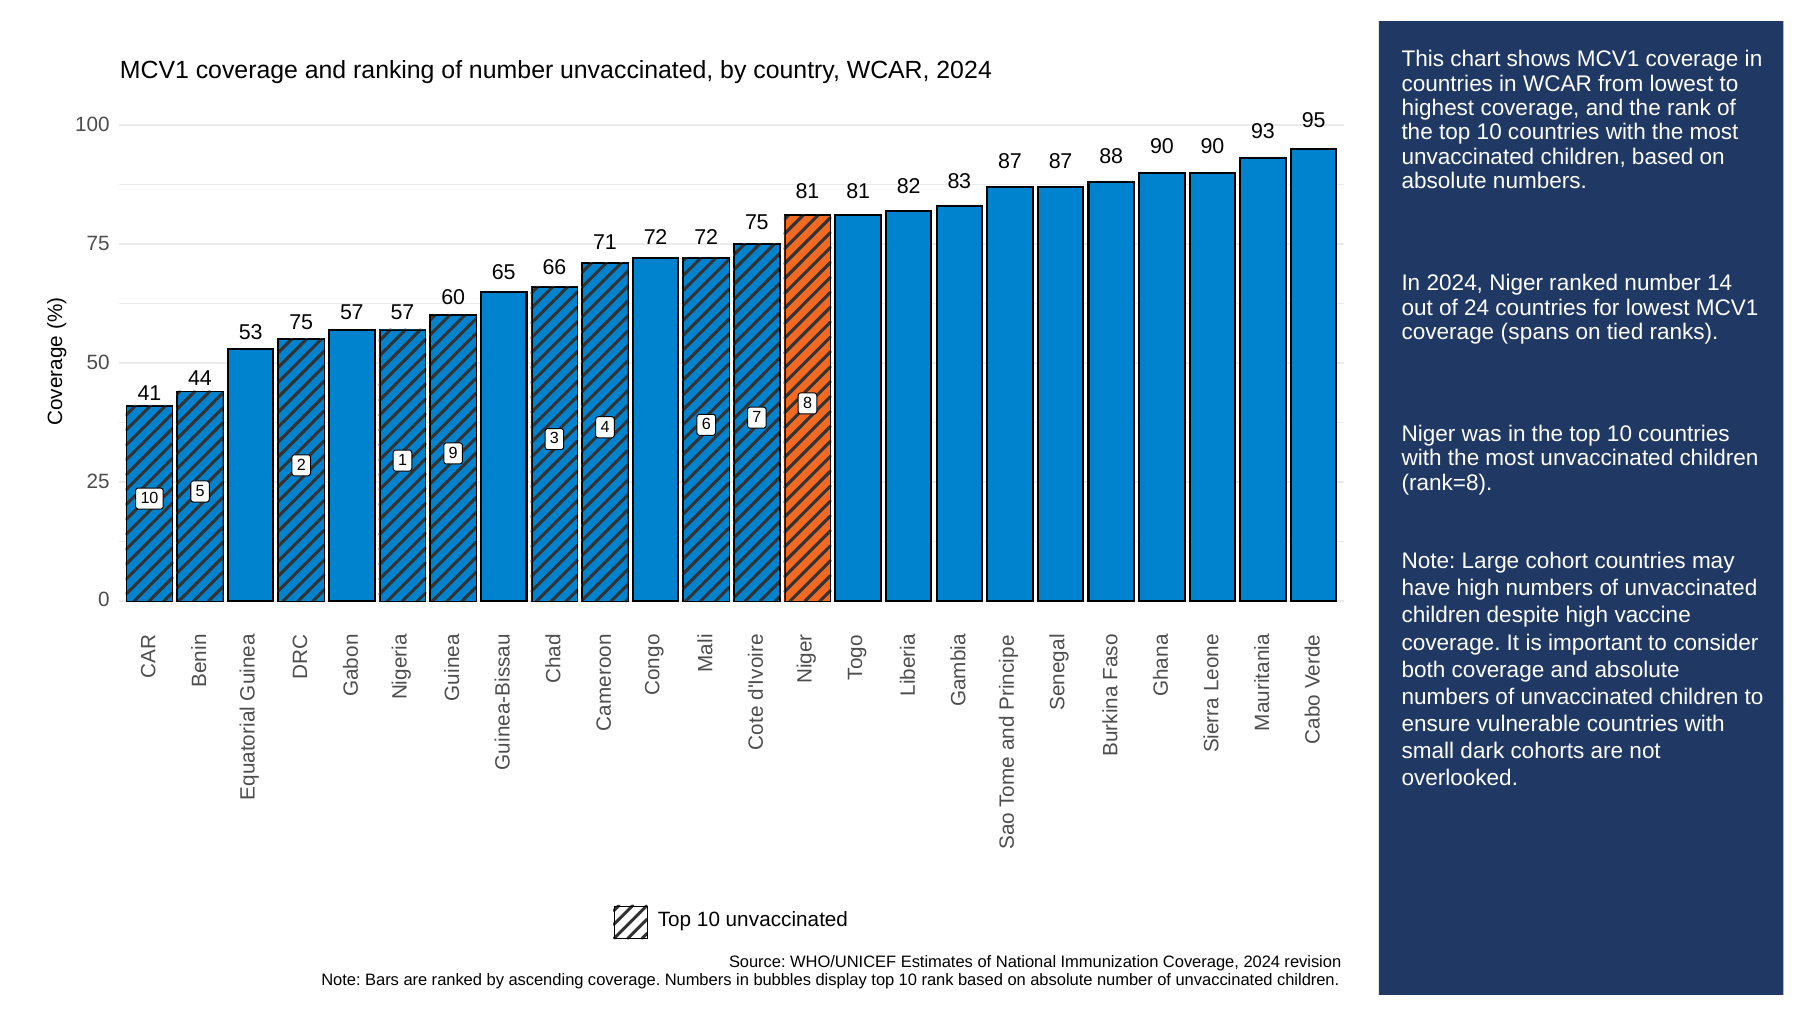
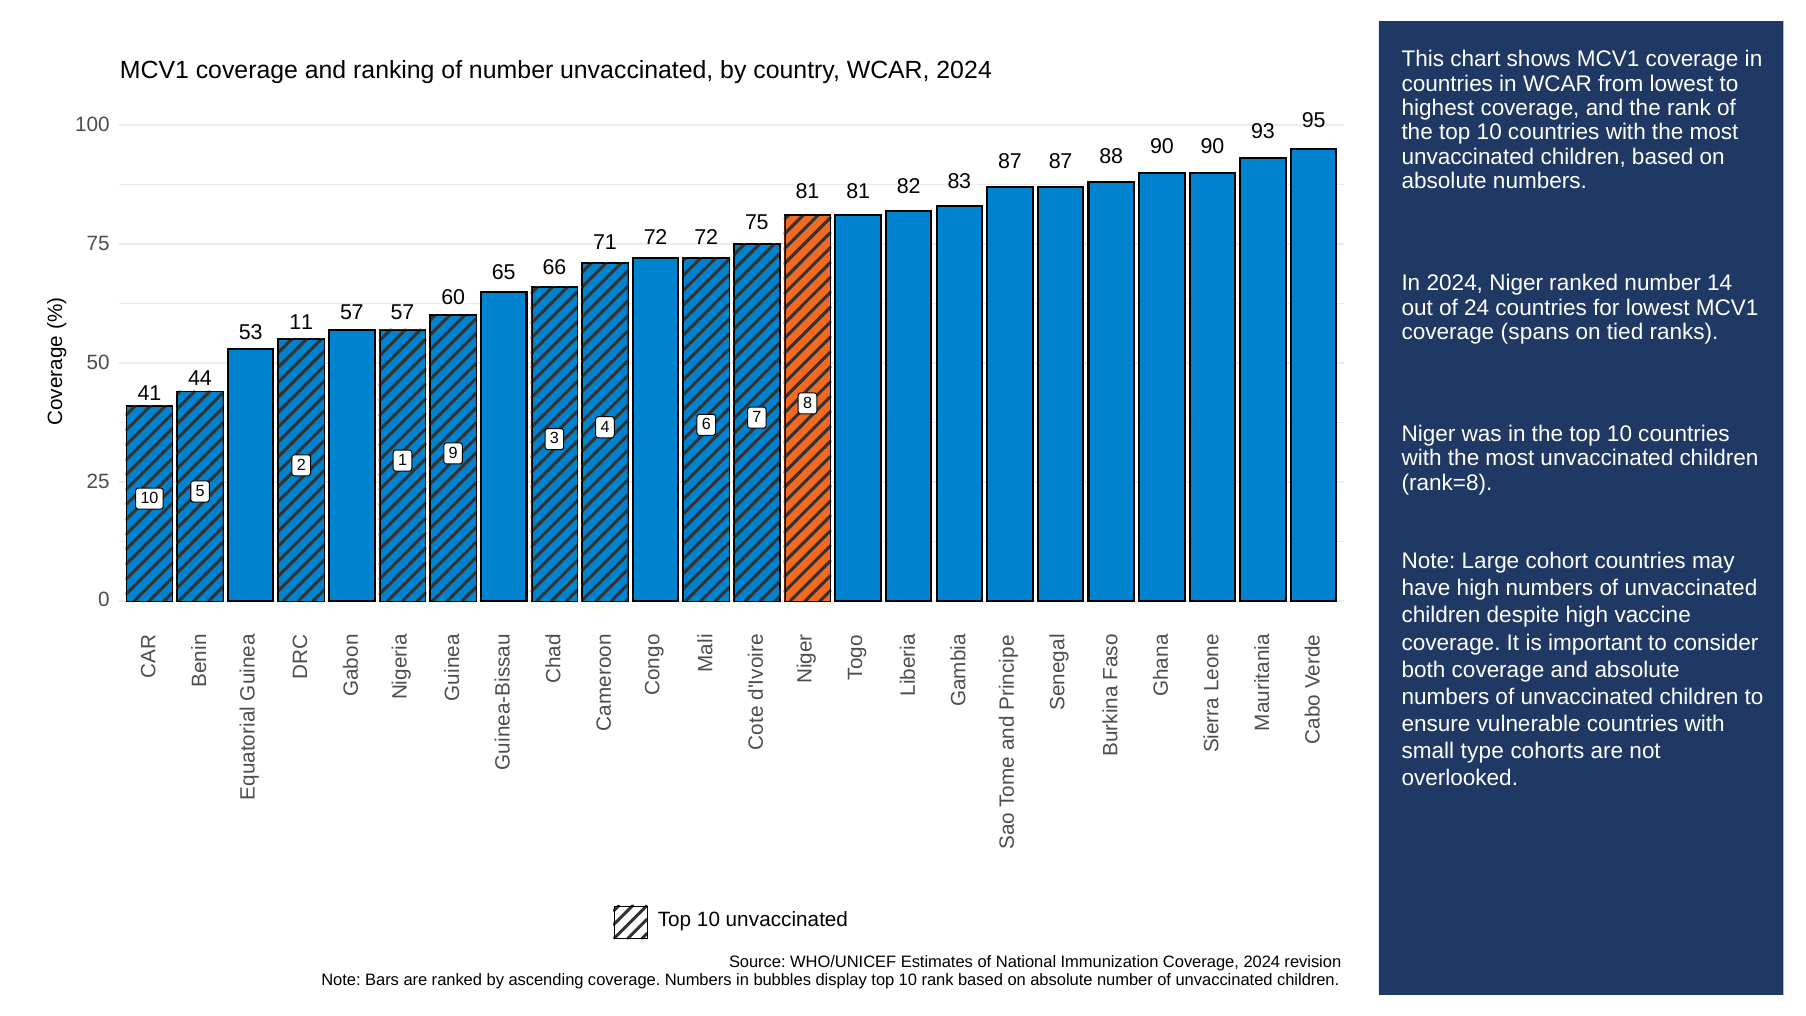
53 75: 75 -> 11 (301, 323)
dark: dark -> type (1482, 751)
